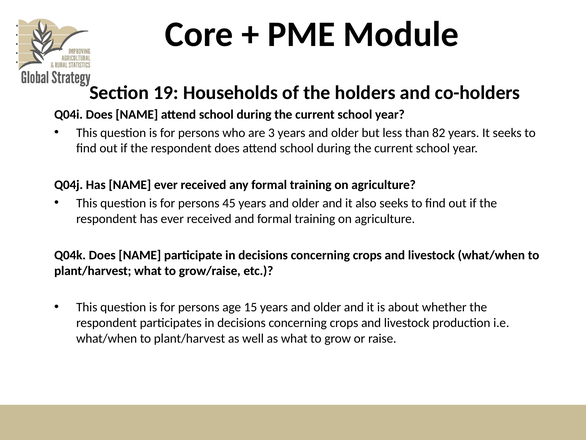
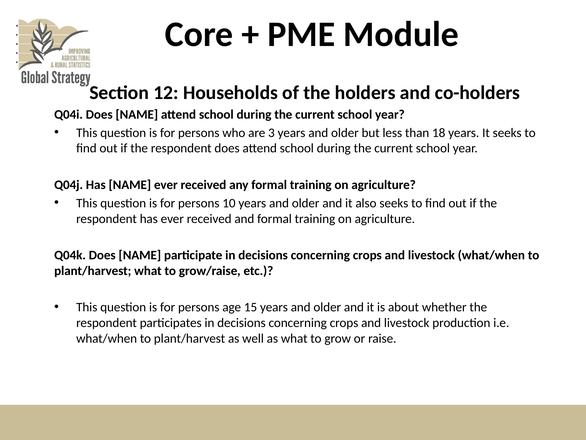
19: 19 -> 12 (166, 93)
82: 82 -> 18 (439, 133)
45: 45 -> 10 (229, 203)
